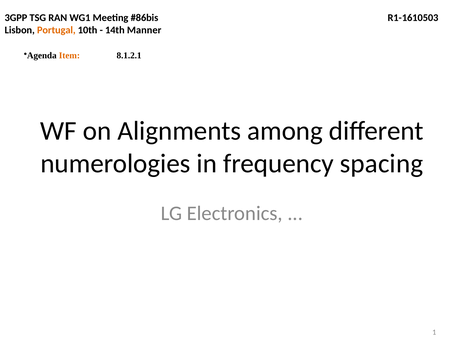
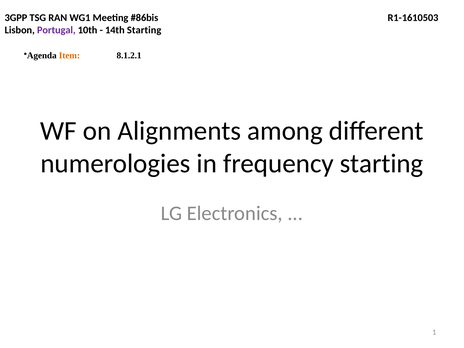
Portugal colour: orange -> purple (56, 30)
14th Manner: Manner -> Starting (144, 30)
frequency spacing: spacing -> starting (382, 164)
